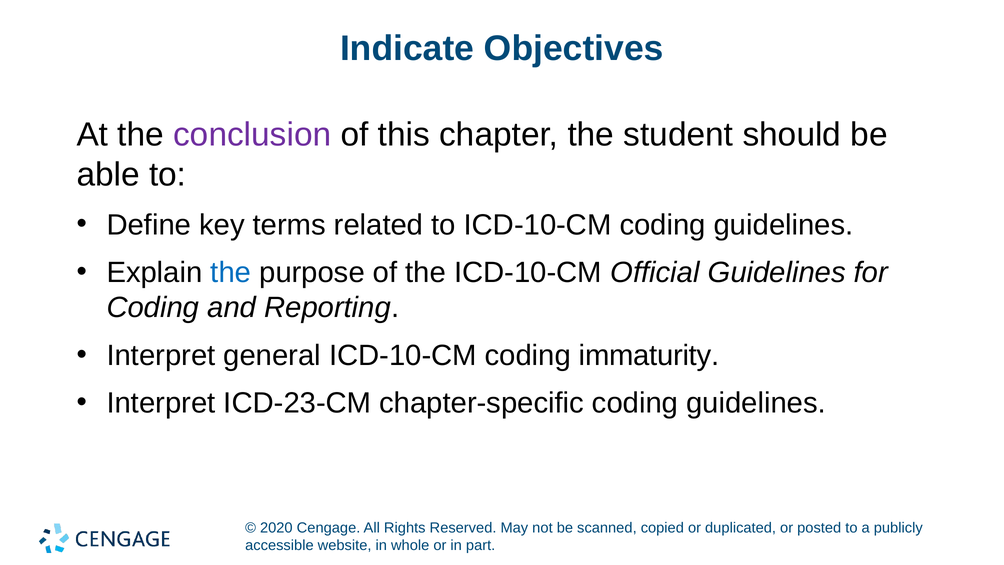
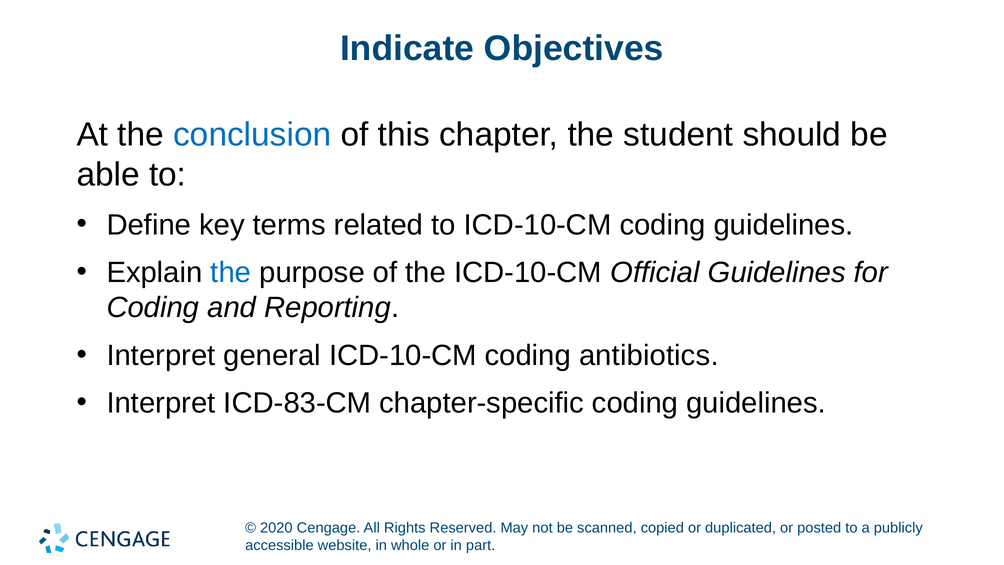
conclusion colour: purple -> blue (252, 135)
immaturity: immaturity -> antibiotics (649, 355)
ICD-23-CM: ICD-23-CM -> ICD-83-CM (297, 403)
